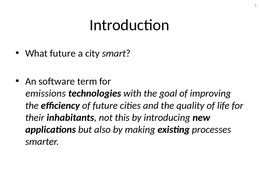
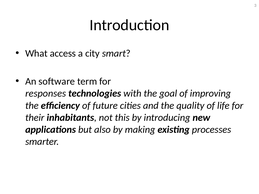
What future: future -> access (63, 53)
emissions: emissions -> responses (46, 94)
